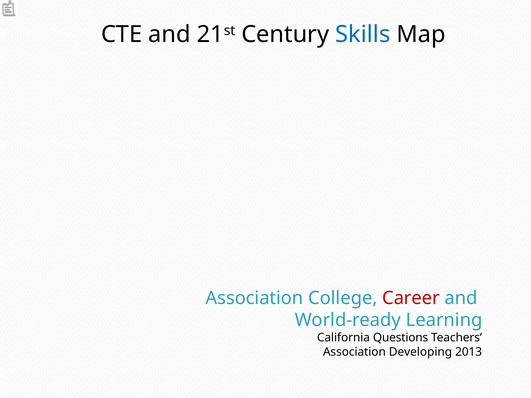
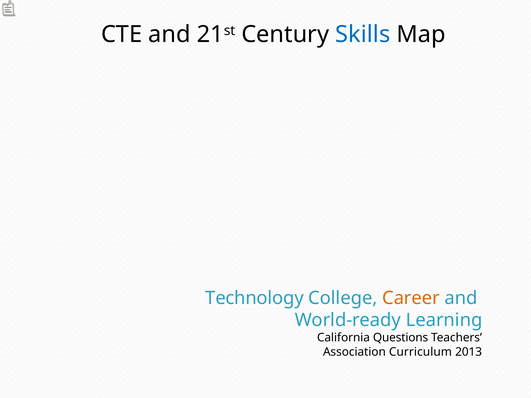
Association: Association -> Technology (255, 298)
Career colour: red -> orange (411, 298)
Developing: Developing -> Curriculum (420, 352)
